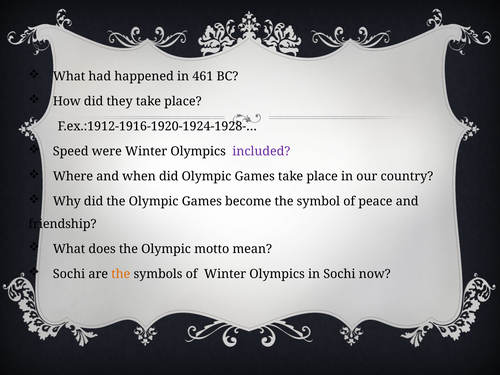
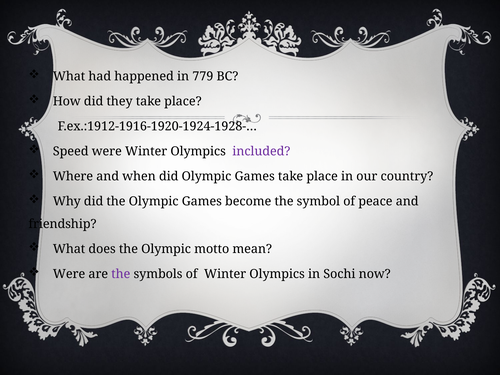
461: 461 -> 779 (203, 77)
Sochi: Sochi -> Were (69, 274)
the colour: orange -> purple (121, 274)
